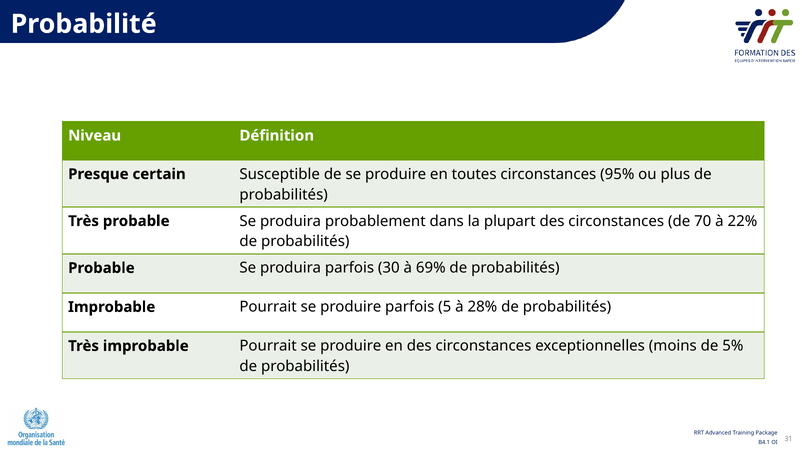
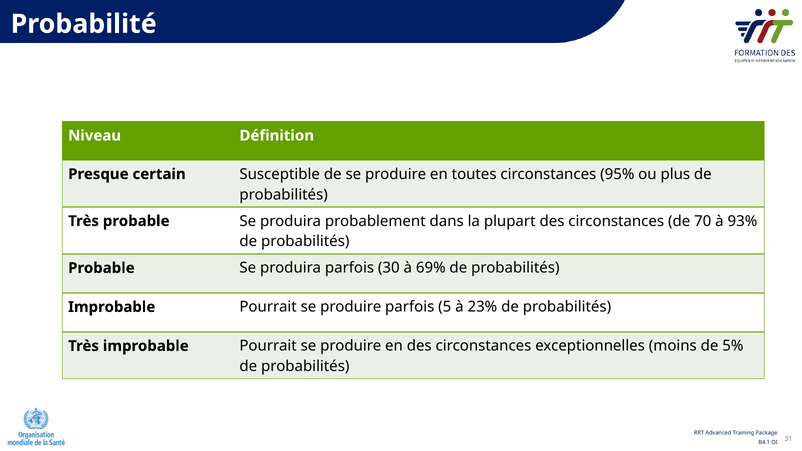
22%: 22% -> 93% (742, 221)
28%: 28% -> 23% (482, 307)
